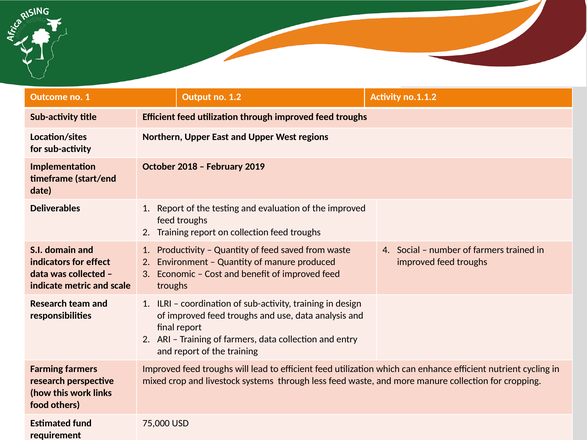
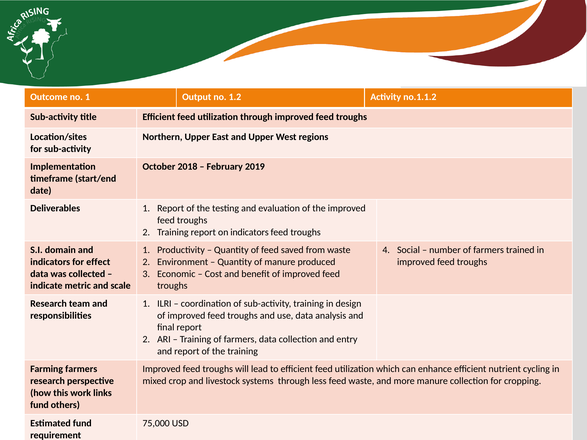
on collection: collection -> indicators (250, 232)
food: food -> fund (39, 405)
